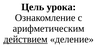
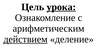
урока underline: none -> present (61, 7)
